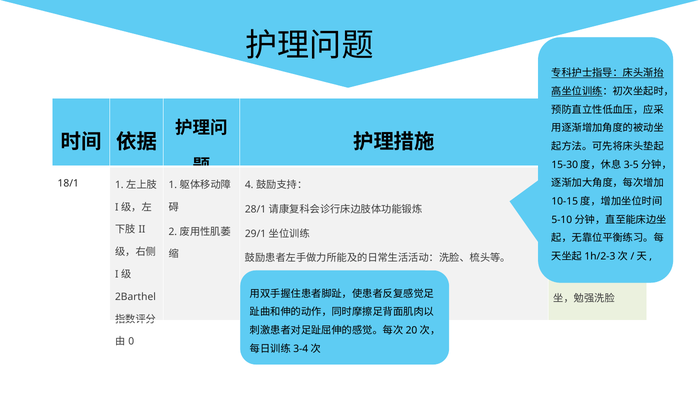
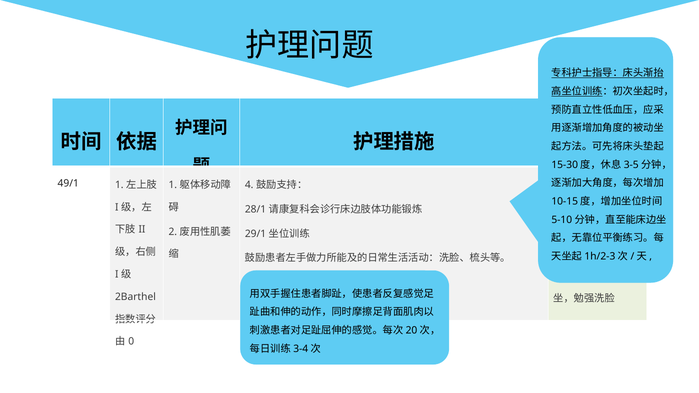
18/1: 18/1 -> 49/1 (68, 184)
